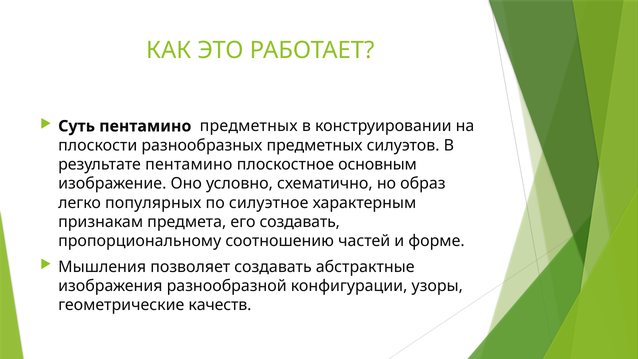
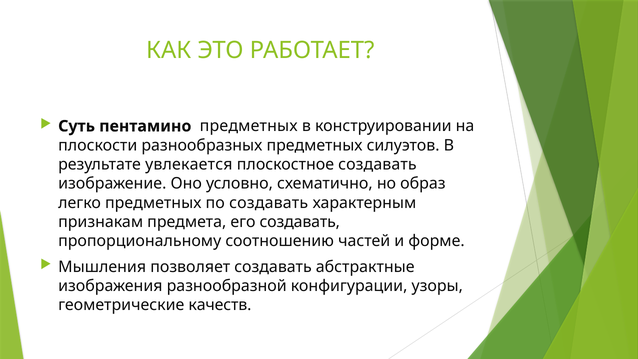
результате пентамино: пентамино -> увлекается (189, 164)
плоскостное основным: основным -> создавать (377, 164)
легко популярных: популярных -> предметных (153, 203)
по силуэтное: силуэтное -> создавать (269, 203)
